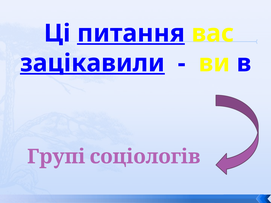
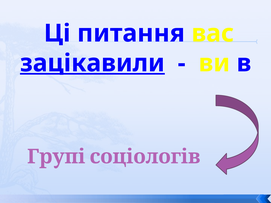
питання underline: present -> none (131, 33)
